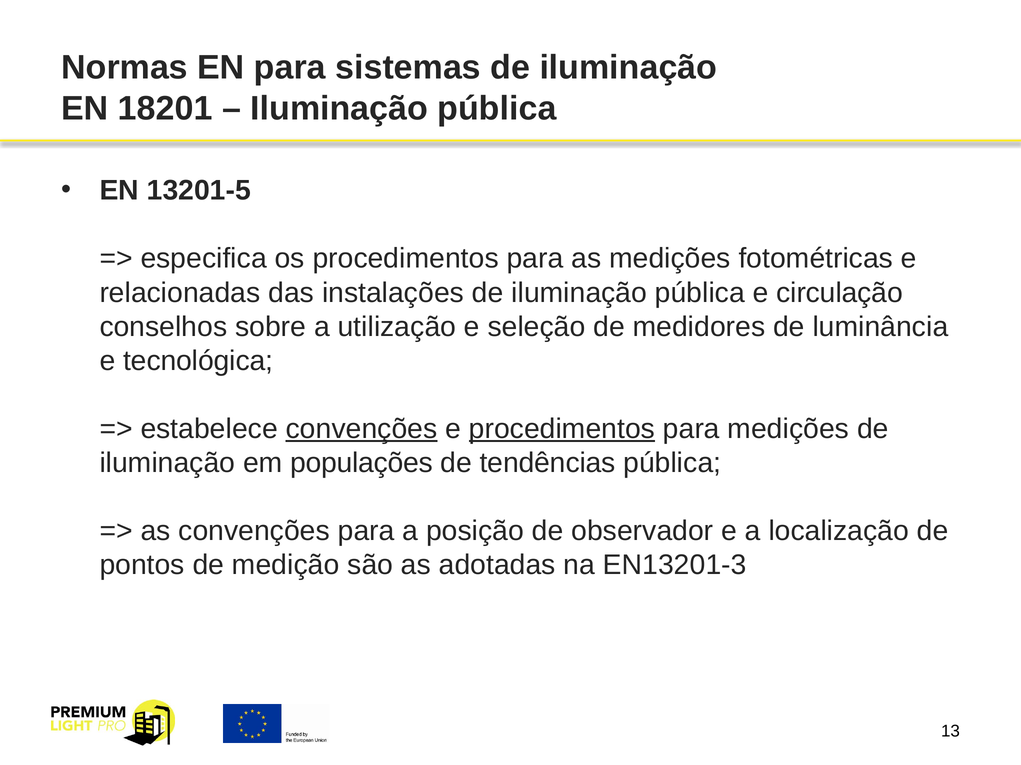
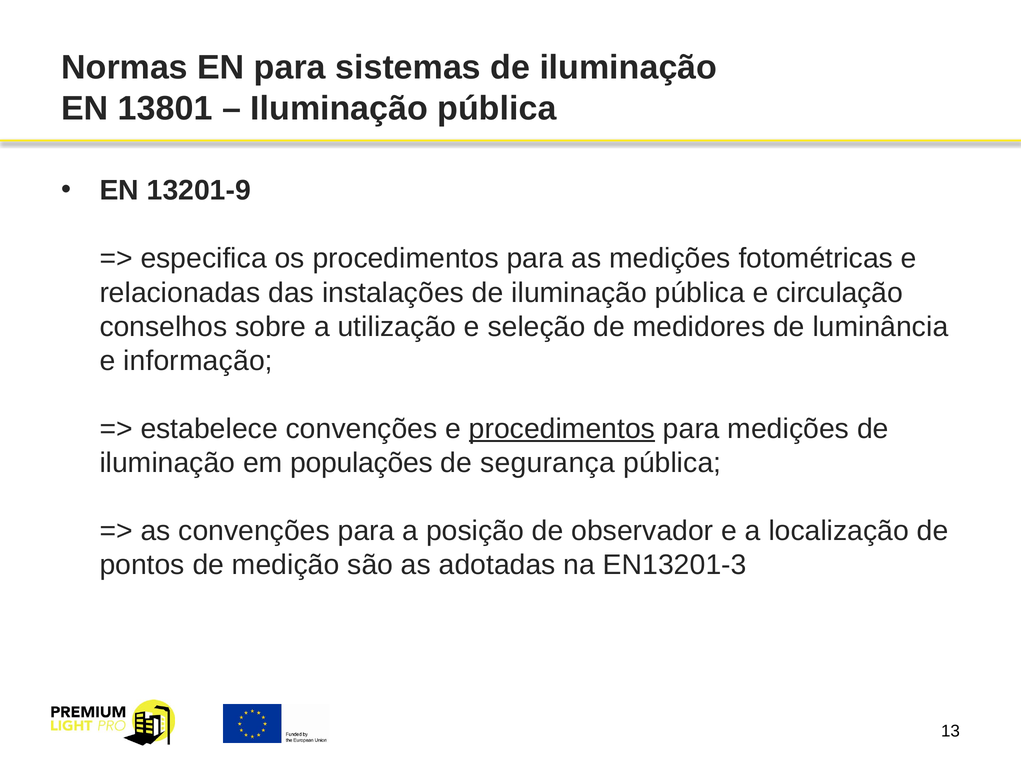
18201: 18201 -> 13801 (165, 109)
13201-5: 13201-5 -> 13201-9 (199, 191)
tecnológica: tecnológica -> informação (198, 361)
convenções underline: present -> none (362, 429)
tendências: tendências -> segurança (547, 463)
